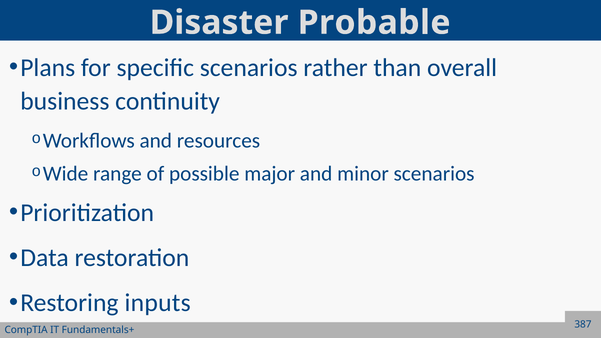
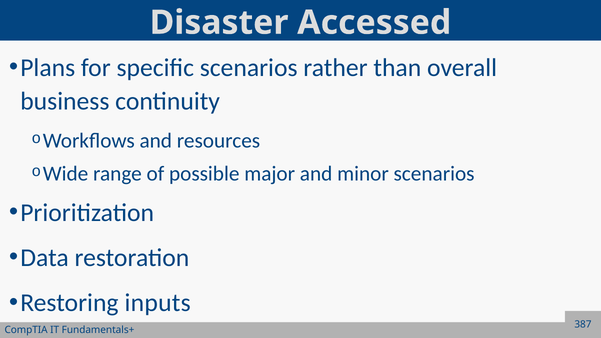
Probable: Probable -> Accessed (374, 23)
